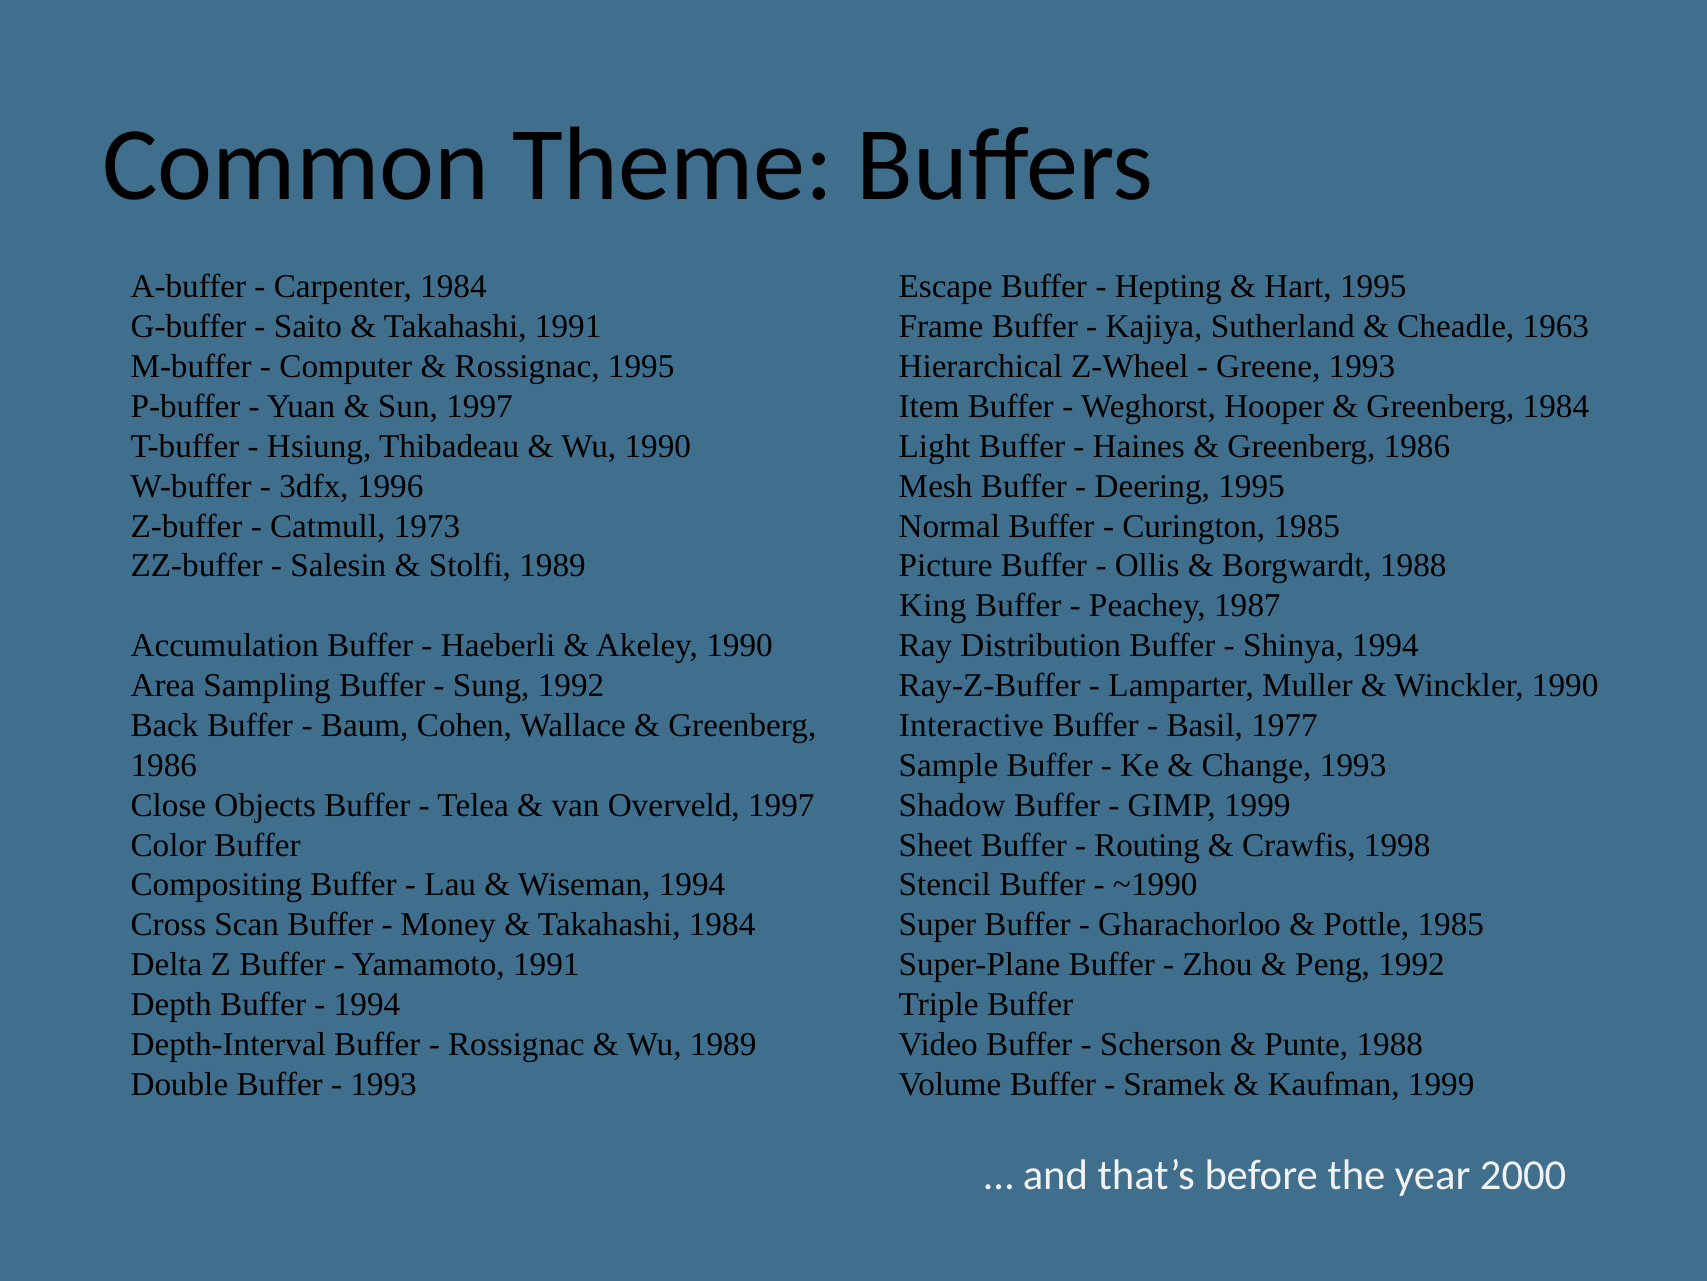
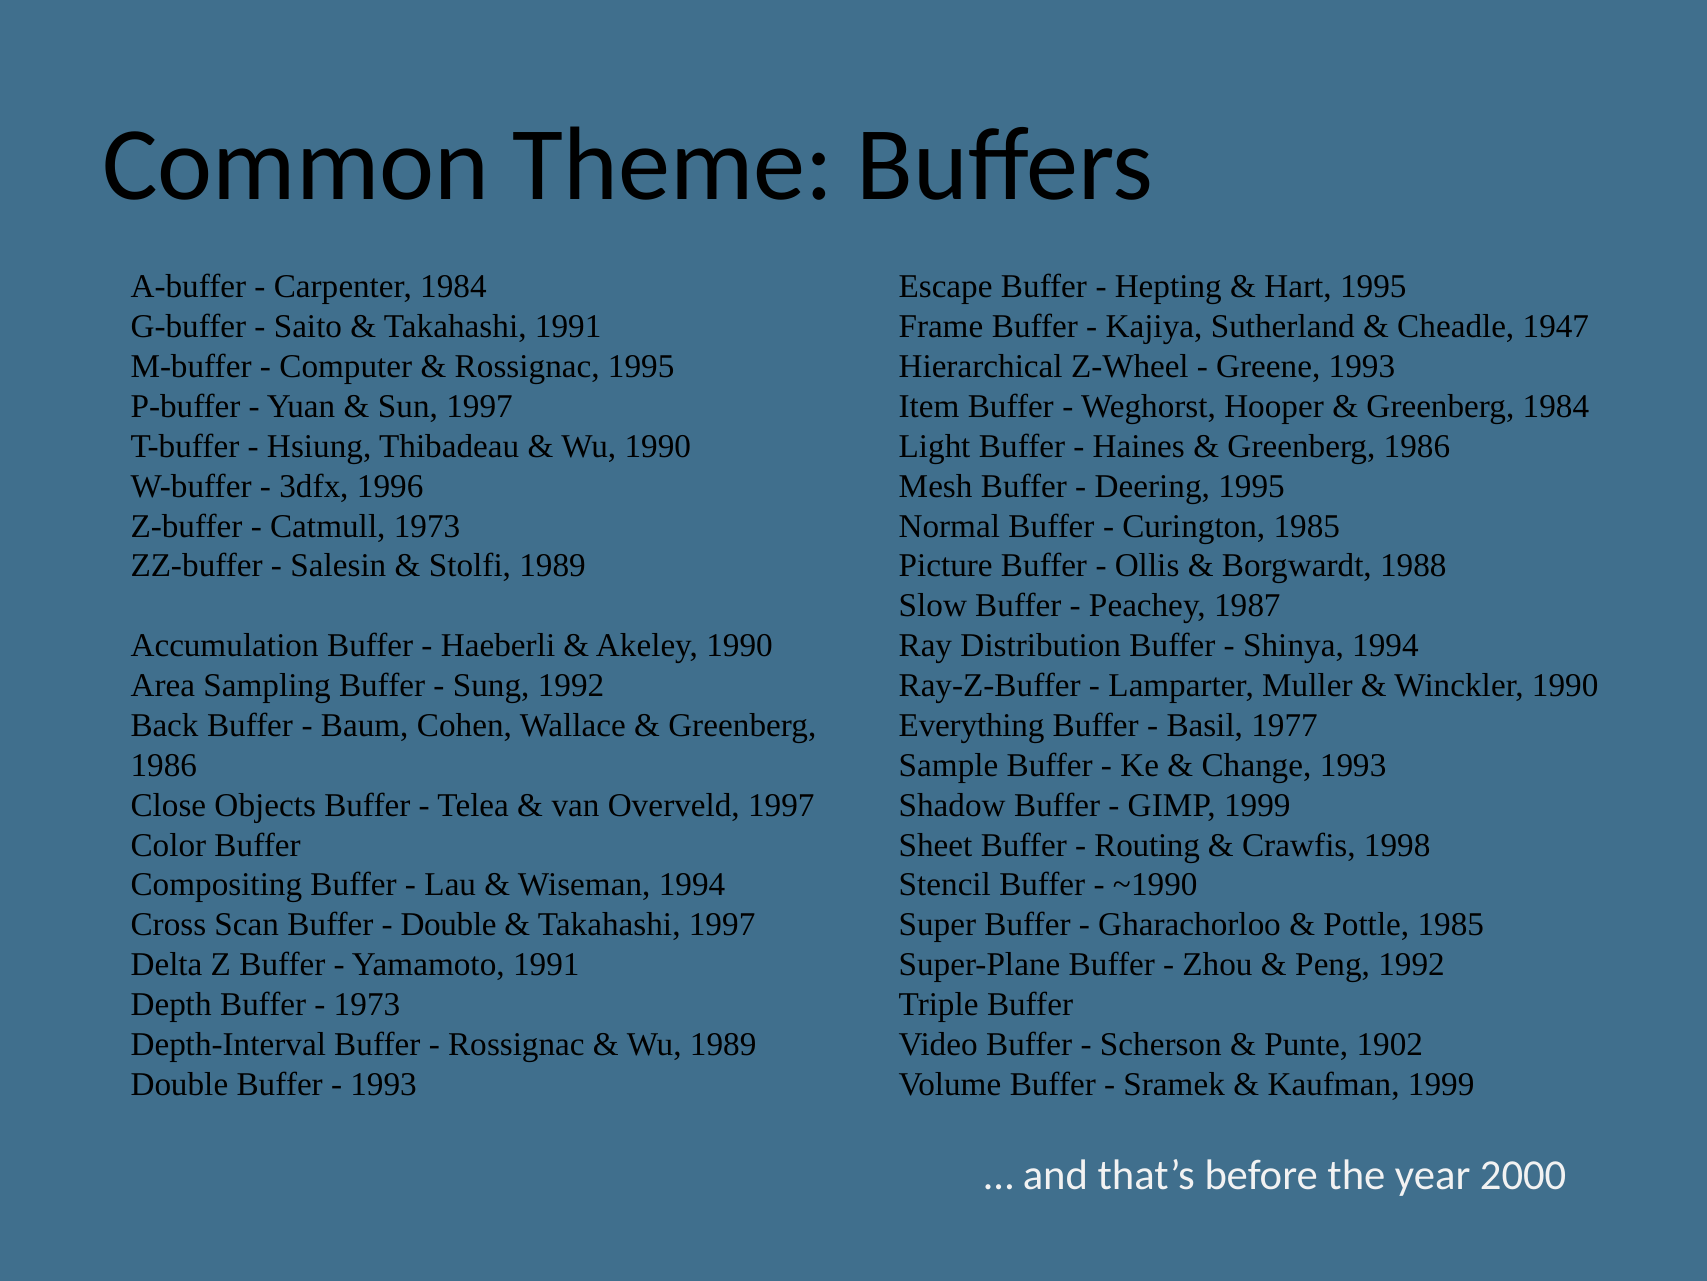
1963: 1963 -> 1947 (1556, 327)
King: King -> Slow (933, 606)
Interactive: Interactive -> Everything (972, 725)
Money: Money -> Double (449, 924)
Takahashi 1984: 1984 -> 1997 (722, 924)
1994: 1994 -> 1973 (367, 1004)
Punte 1988: 1988 -> 1902 (1390, 1044)
